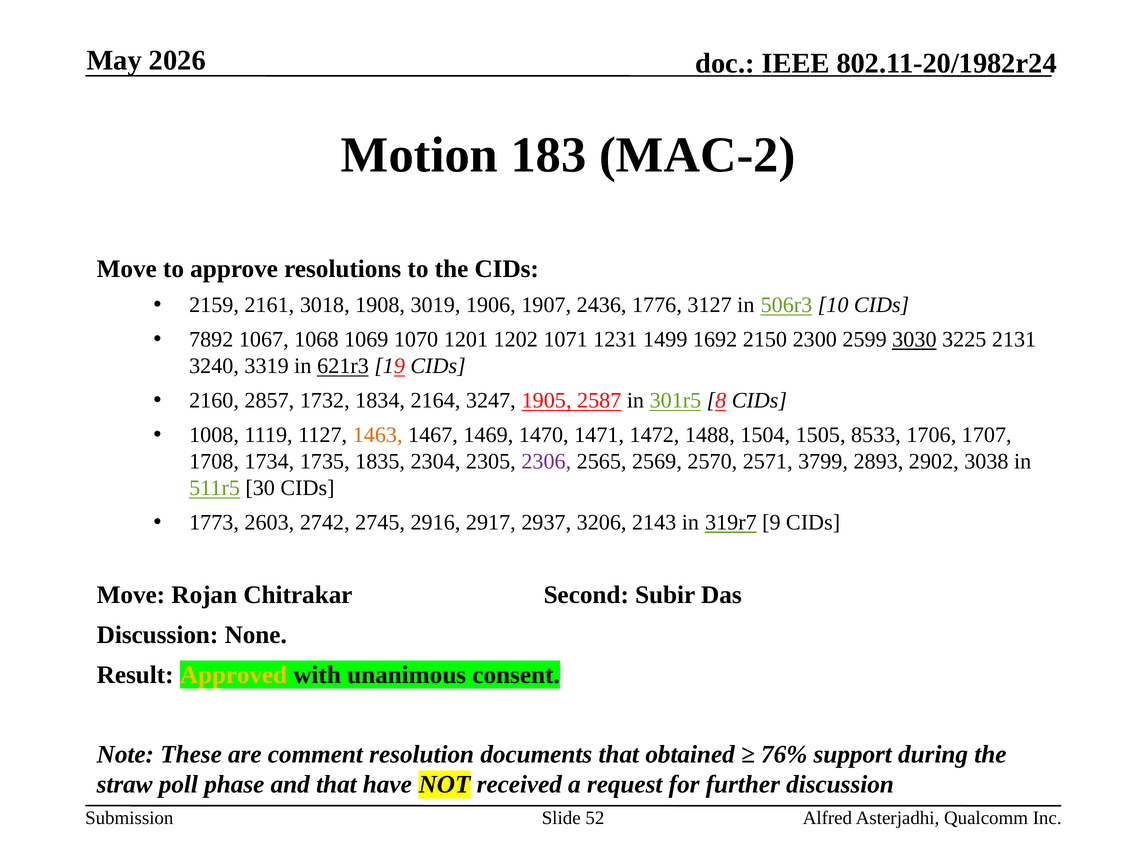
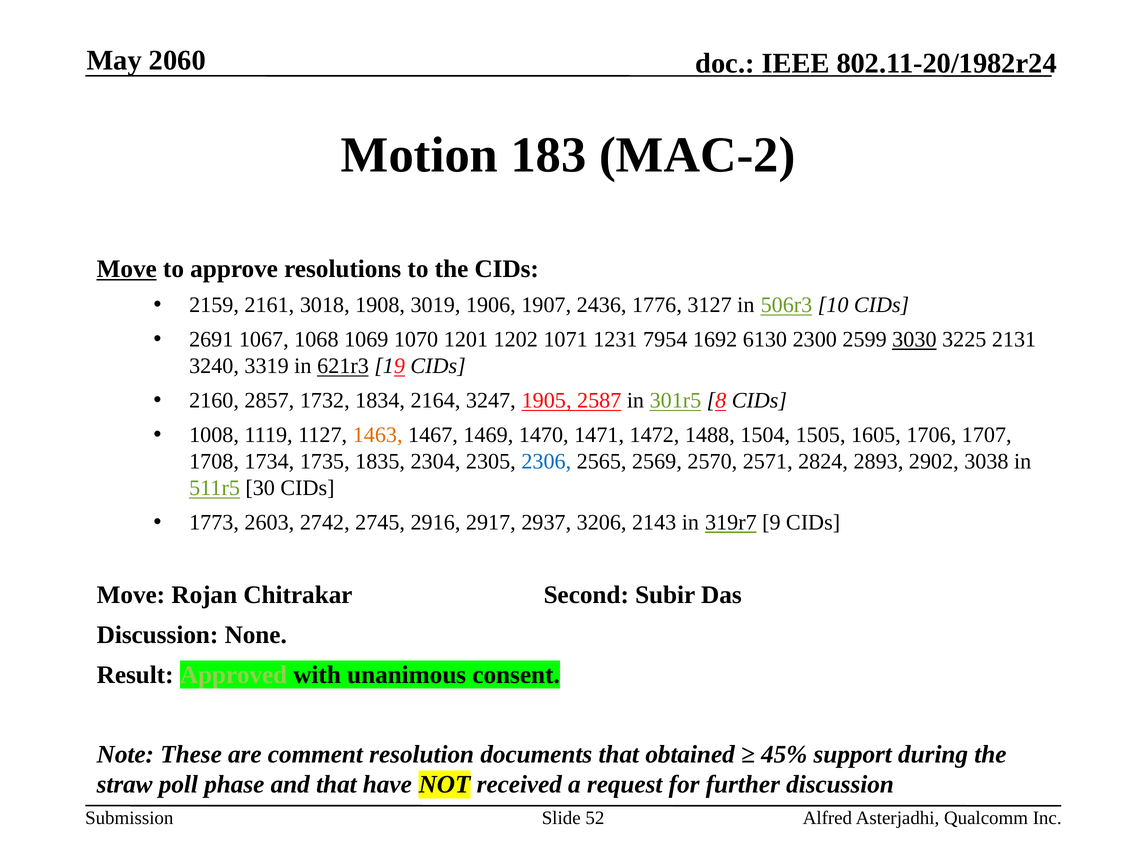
2026: 2026 -> 2060 (177, 60)
Move underline: none -> present (127, 269)
7892: 7892 -> 2691 (211, 339)
1499: 1499 -> 7954 (665, 339)
2150: 2150 -> 6130 (765, 339)
8533: 8533 -> 1605 (876, 435)
2306 colour: purple -> blue (546, 461)
3799: 3799 -> 2824 (823, 461)
Approved colour: yellow -> light green (234, 675)
76%: 76% -> 45% (784, 754)
